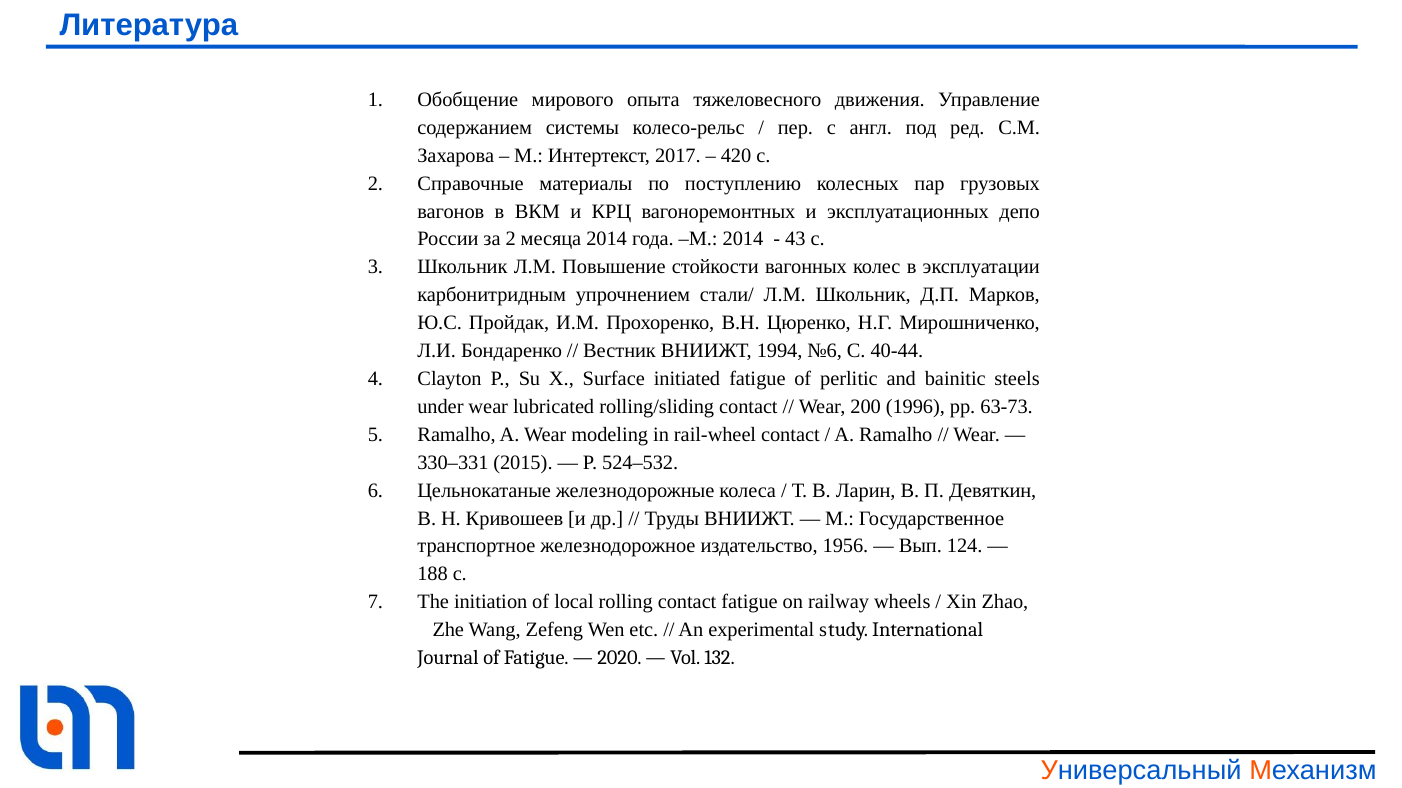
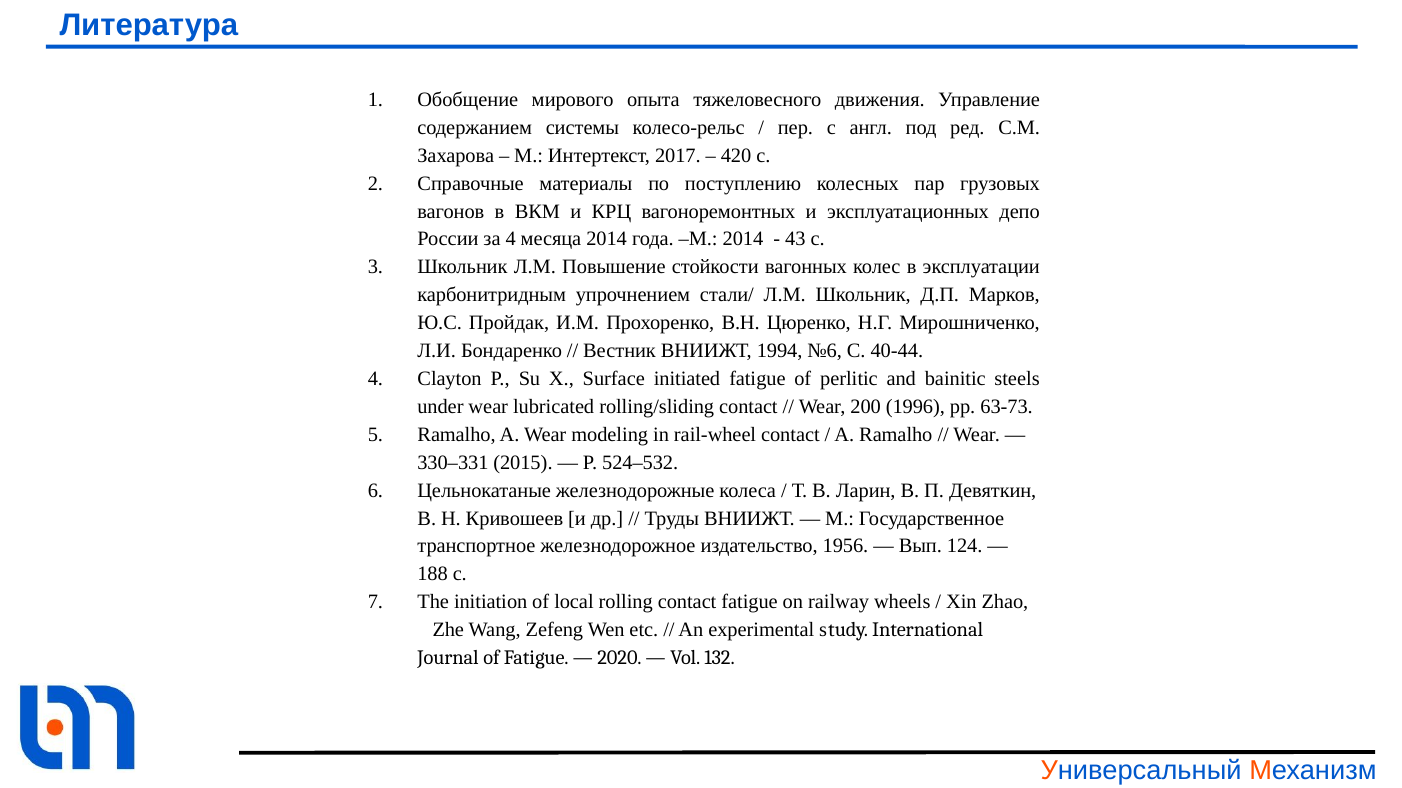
за 2: 2 -> 4 (511, 239)
